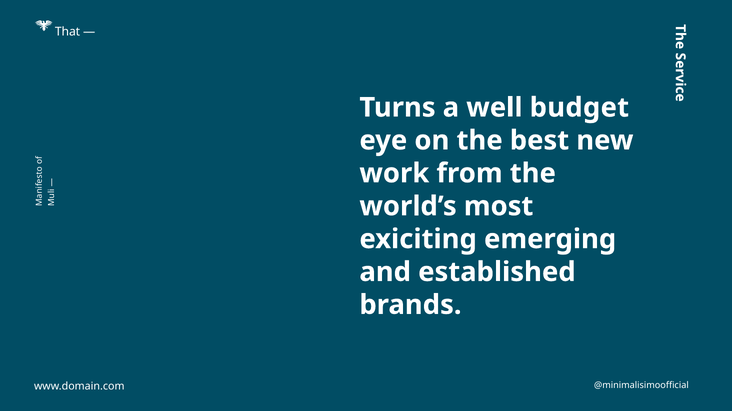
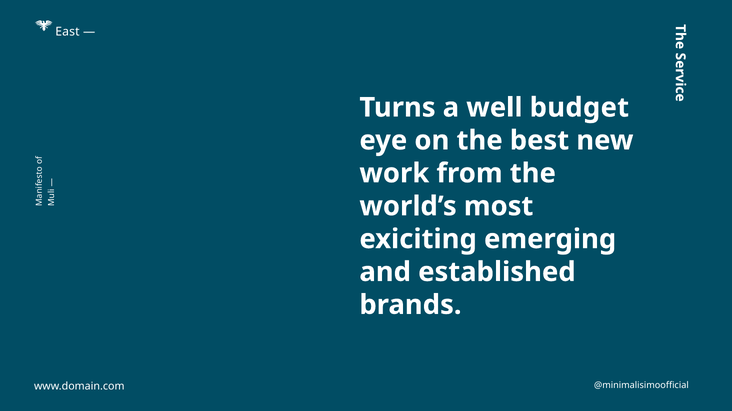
That: That -> East (67, 32)
